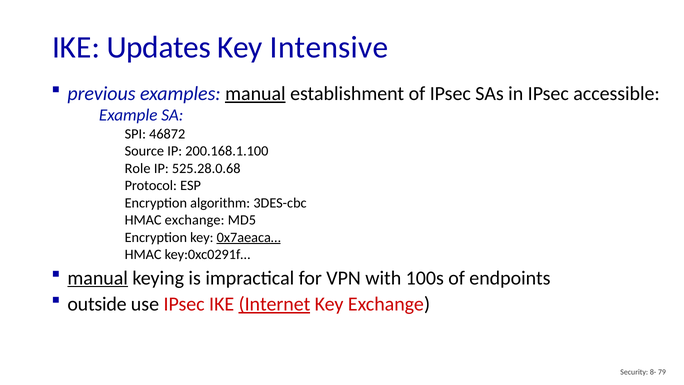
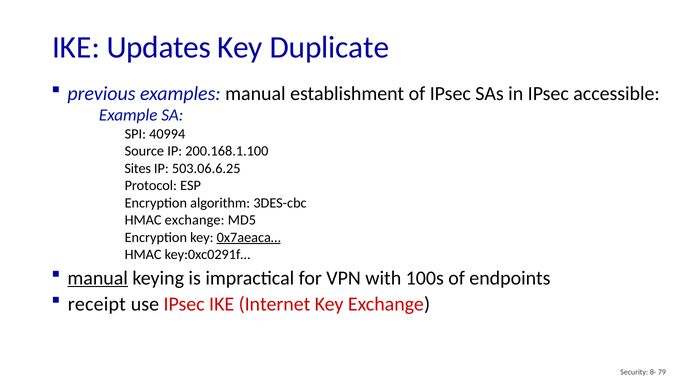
Intensive: Intensive -> Duplicate (329, 47)
manual underline: present -> none (255, 94)
46872: 46872 -> 40994 (167, 134)
Role: Role -> Sites (138, 168)
525.28.0.68: 525.28.0.68 -> 503.06.6.25 (206, 168)
outside: outside -> receipt (97, 304)
Internet underline: present -> none (274, 304)
